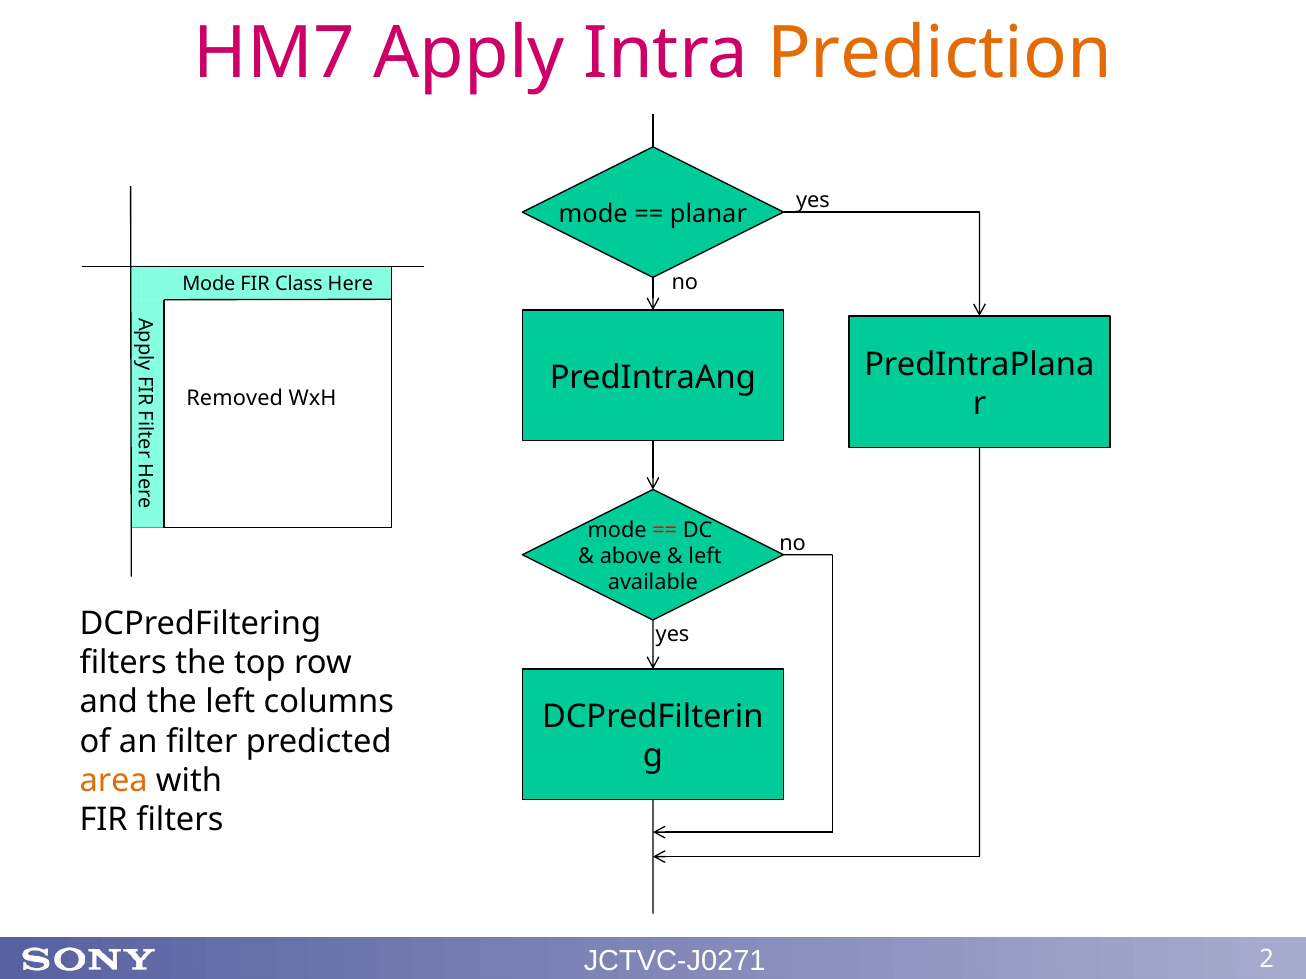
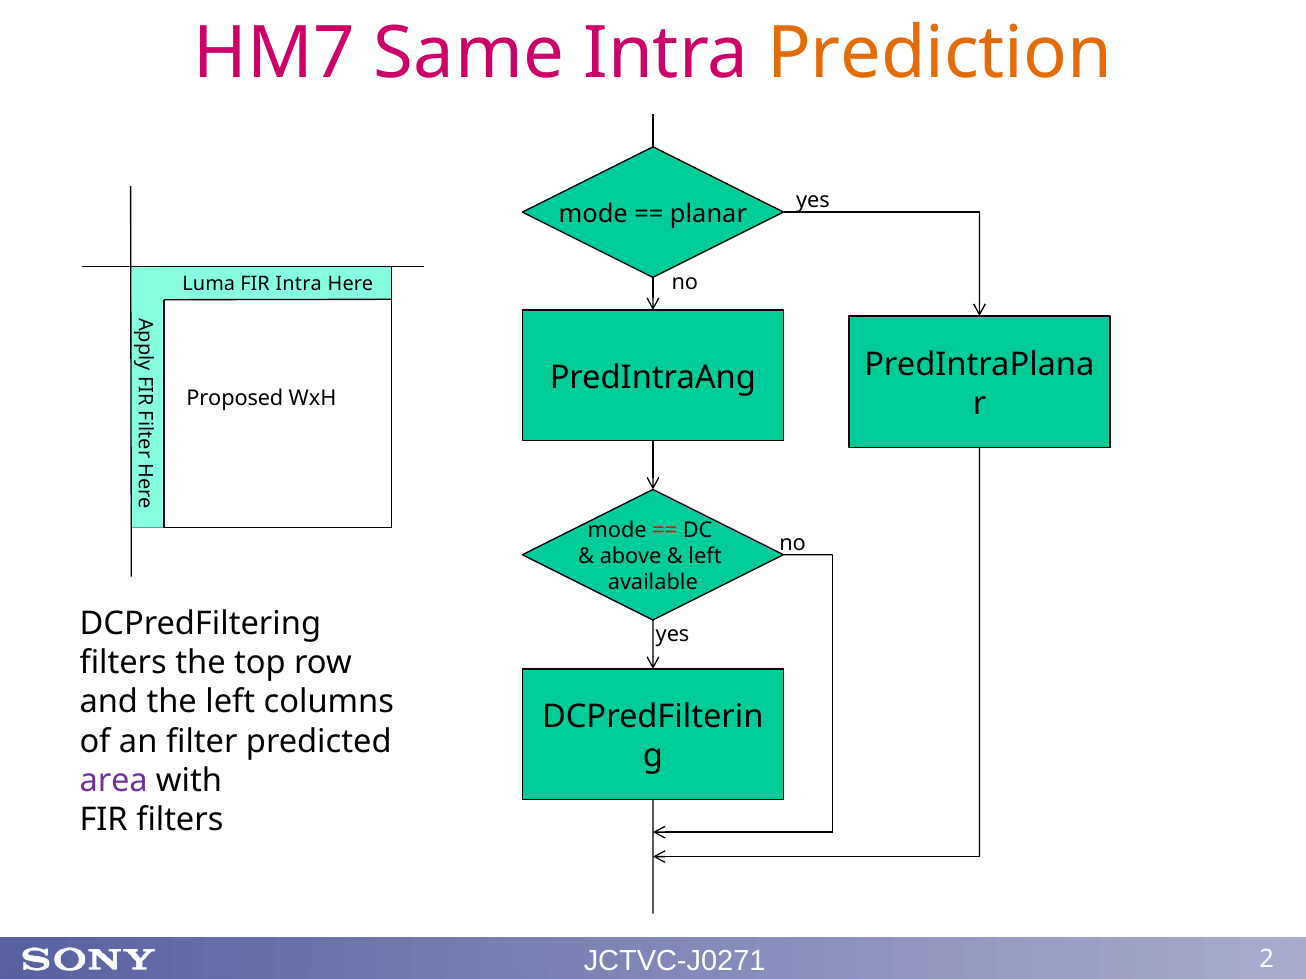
Apply: Apply -> Same (469, 54)
Mode: Mode -> Luma (209, 284)
FIR Class: Class -> Intra (299, 284)
Removed: Removed -> Proposed (235, 399)
area colour: orange -> purple (114, 781)
